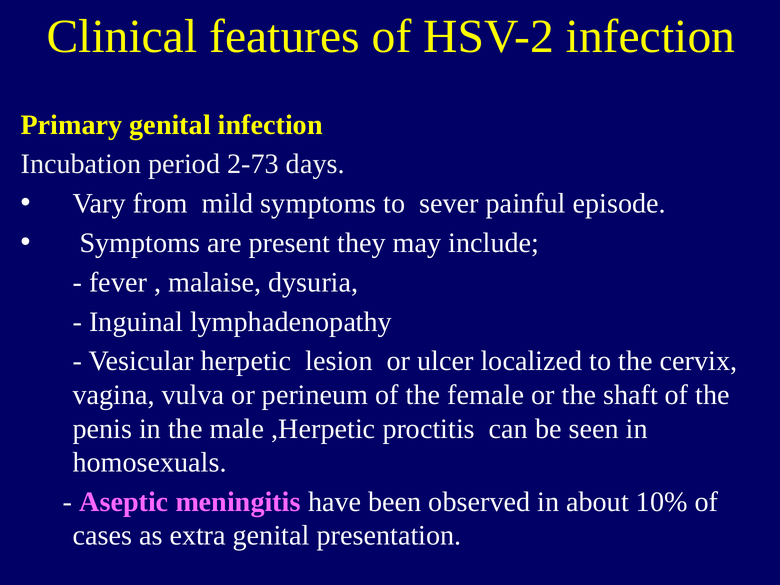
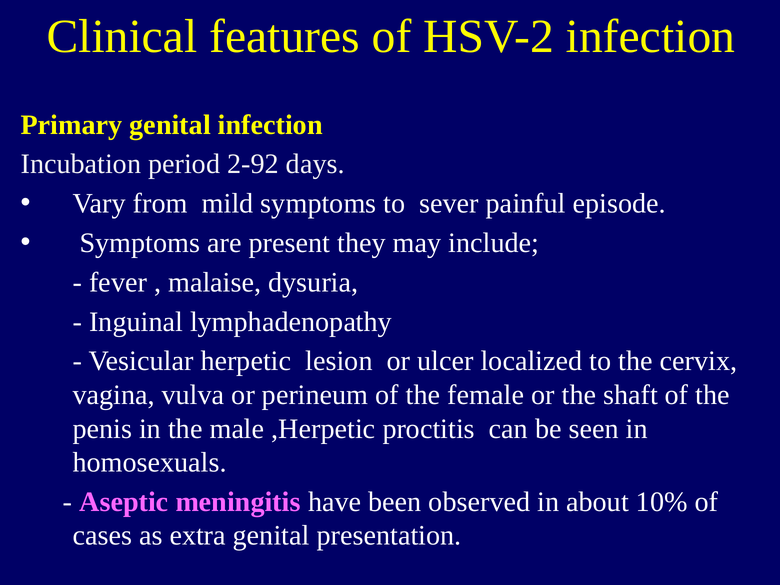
2-73: 2-73 -> 2-92 (253, 164)
